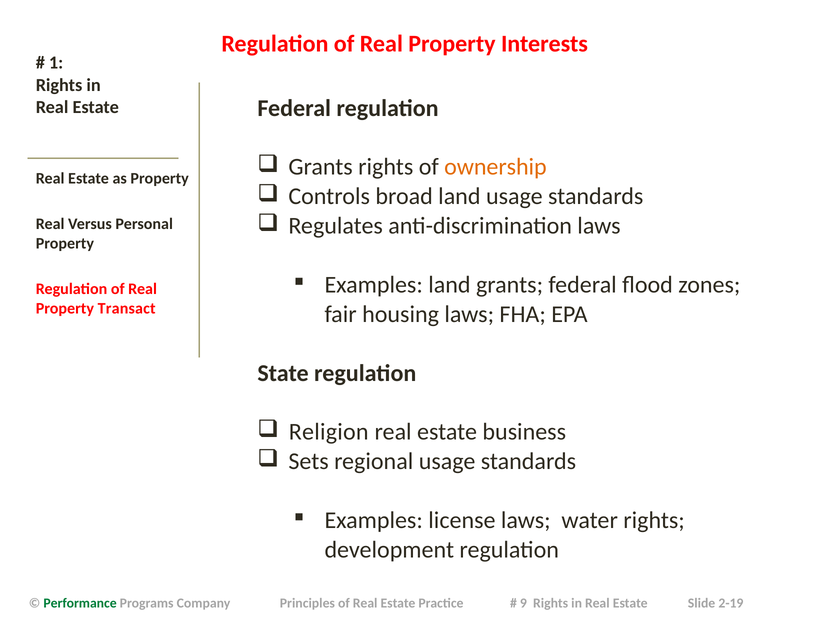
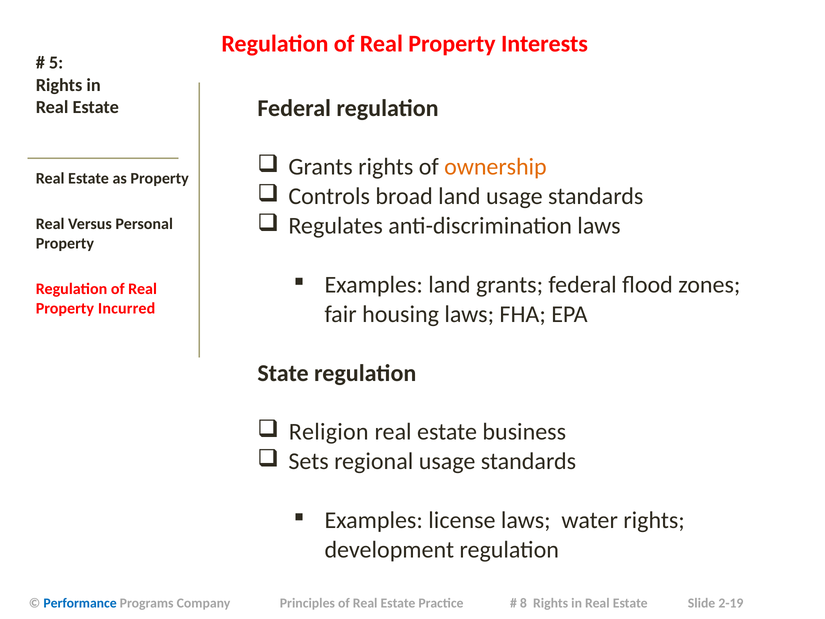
1: 1 -> 5 (56, 63)
Transact: Transact -> Incurred (127, 308)
Performance colour: green -> blue (80, 603)
9: 9 -> 8 (523, 603)
